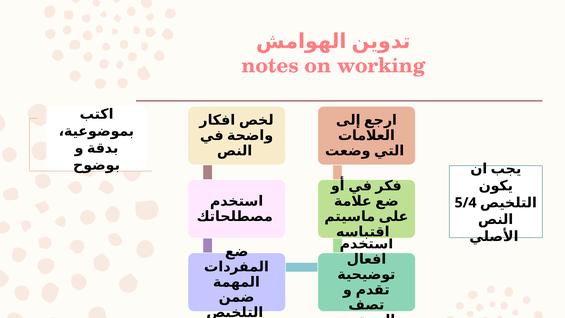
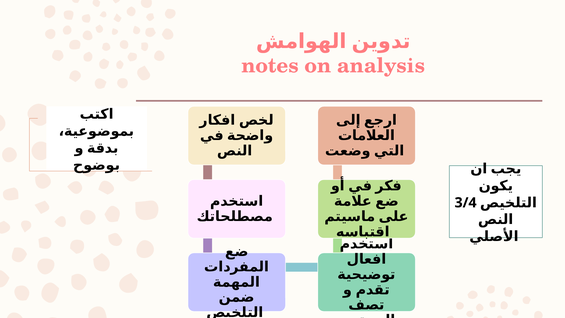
working: working -> analysis (381, 66)
5/4: 5/4 -> 3/4 (466, 203)
